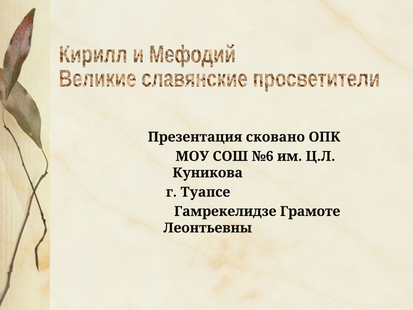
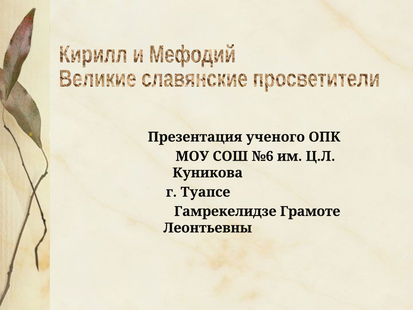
сковано: сковано -> ученого (275, 137)
